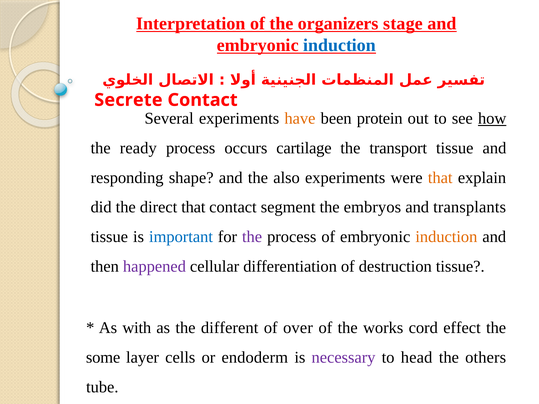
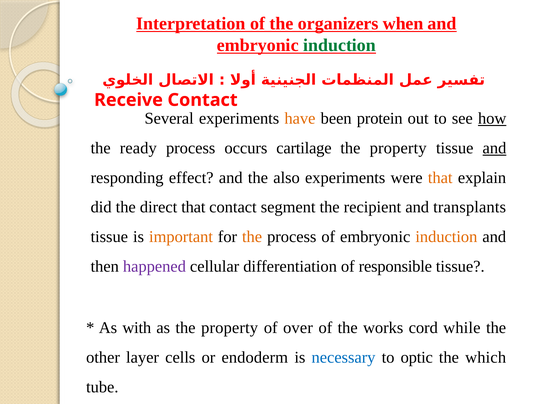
stage: stage -> when (403, 24)
induction colour: blue -> green (340, 45)
Secrete: Secrete -> Receive (129, 100)
transport: transport -> property (398, 148)
and underline: none -> present (494, 148)
shape: shape -> effect (191, 178)
embryos: embryos -> recipient (372, 207)
important colour: blue -> orange (181, 237)
the colour: purple -> orange (252, 237)
destruction: destruction -> responsible (395, 267)
as the different: different -> property (230, 328)
effect: effect -> while (462, 328)
some: some -> other (103, 358)
necessary colour: purple -> blue (344, 358)
head: head -> optic (417, 358)
others: others -> which (486, 358)
